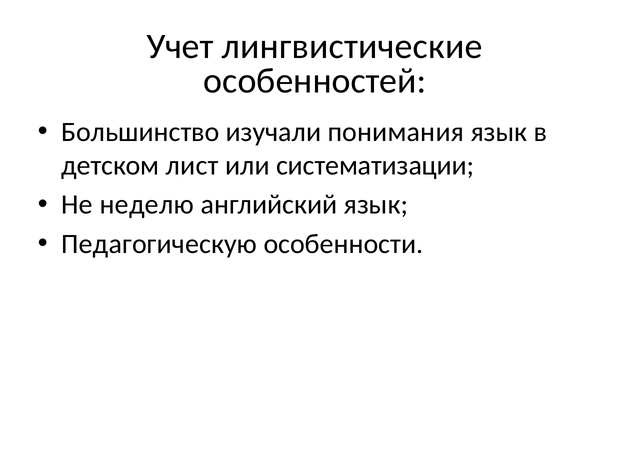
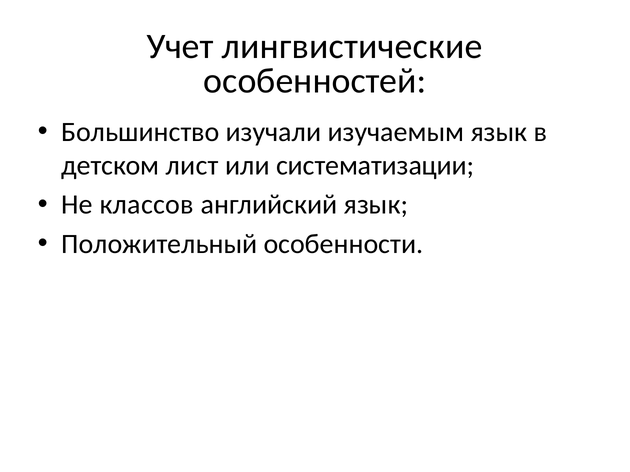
понимания: понимания -> изучаемым (396, 132)
неделю: неделю -> классов (147, 205)
Педагогическую: Педагогическую -> Положительный (159, 244)
